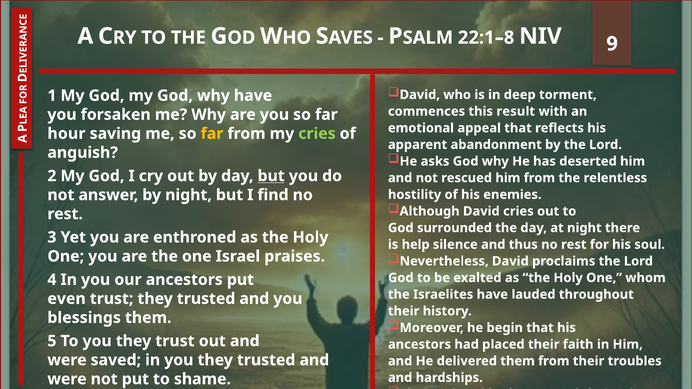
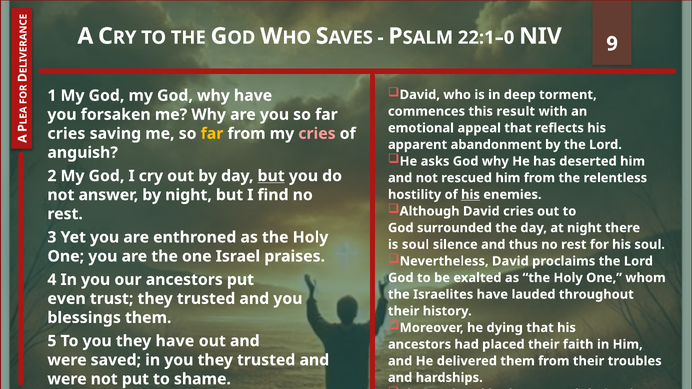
22:1–8: 22:1–8 -> 22:1–0 (486, 38)
hour: hour -> cries (66, 134)
cries colour: light green -> pink (317, 134)
his underline: none -> present (470, 195)
is help: help -> soul (416, 245)
begin: begin -> dying (505, 328)
they trust: trust -> have (175, 341)
